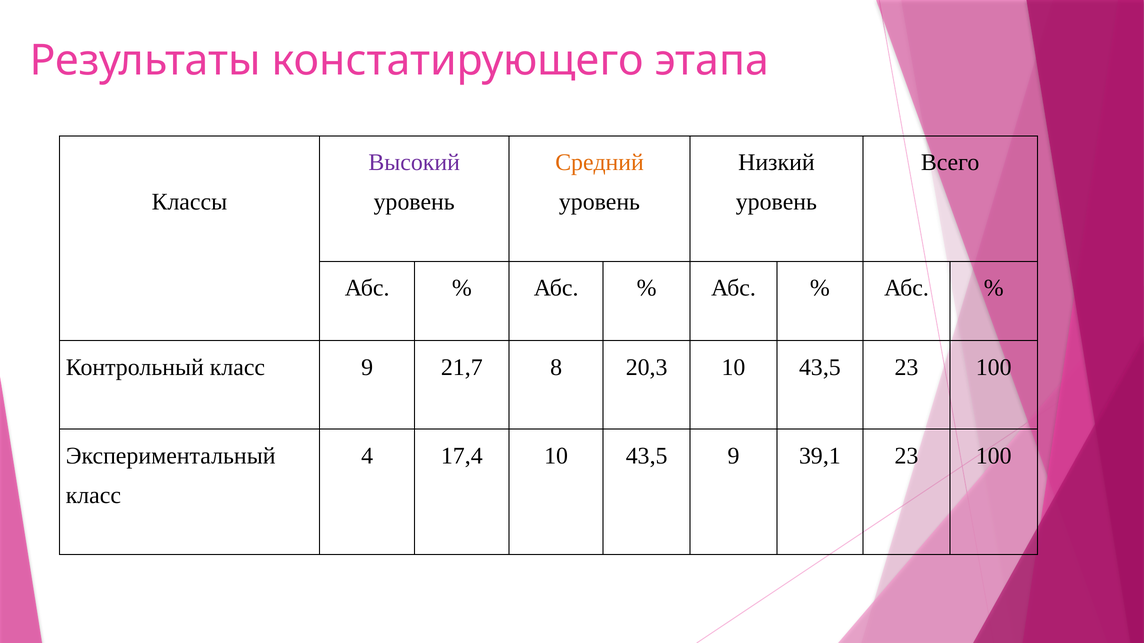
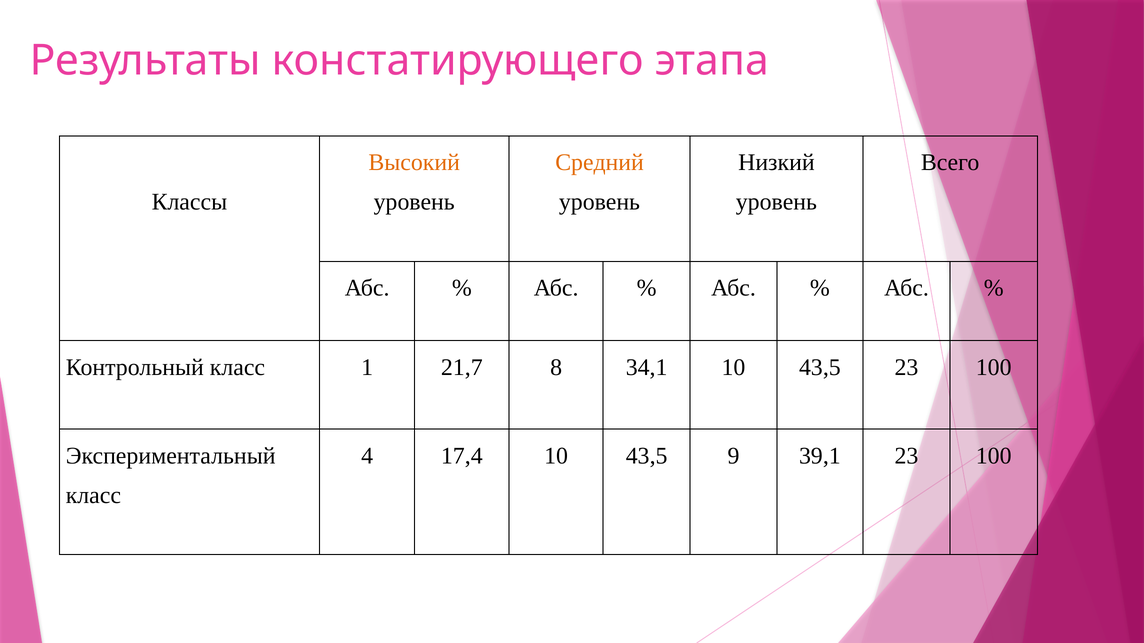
Высокий colour: purple -> orange (414, 163)
класс 9: 9 -> 1 (367, 368)
20,3: 20,3 -> 34,1 (647, 368)
